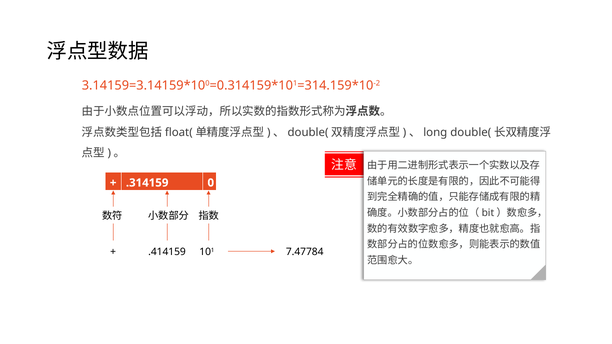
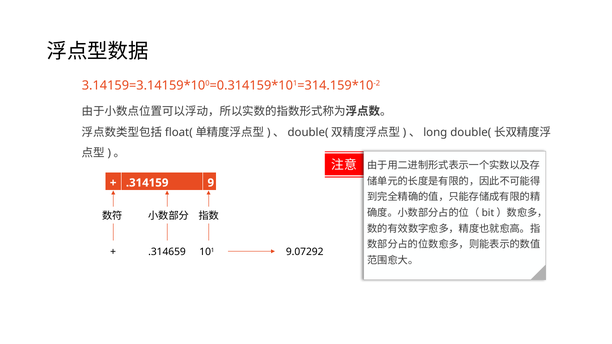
0: 0 -> 9 (211, 183)
.414159: .414159 -> .314659 (167, 252)
7.47784: 7.47784 -> 9.07292 (305, 252)
